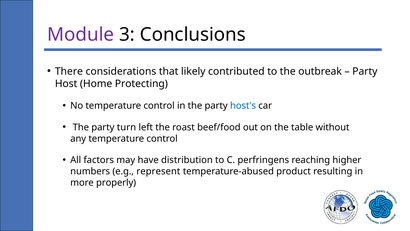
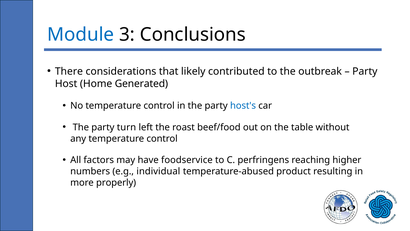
Module colour: purple -> blue (81, 34)
Protecting: Protecting -> Generated (141, 84)
distribution: distribution -> foodservice (187, 160)
represent: represent -> individual (158, 171)
